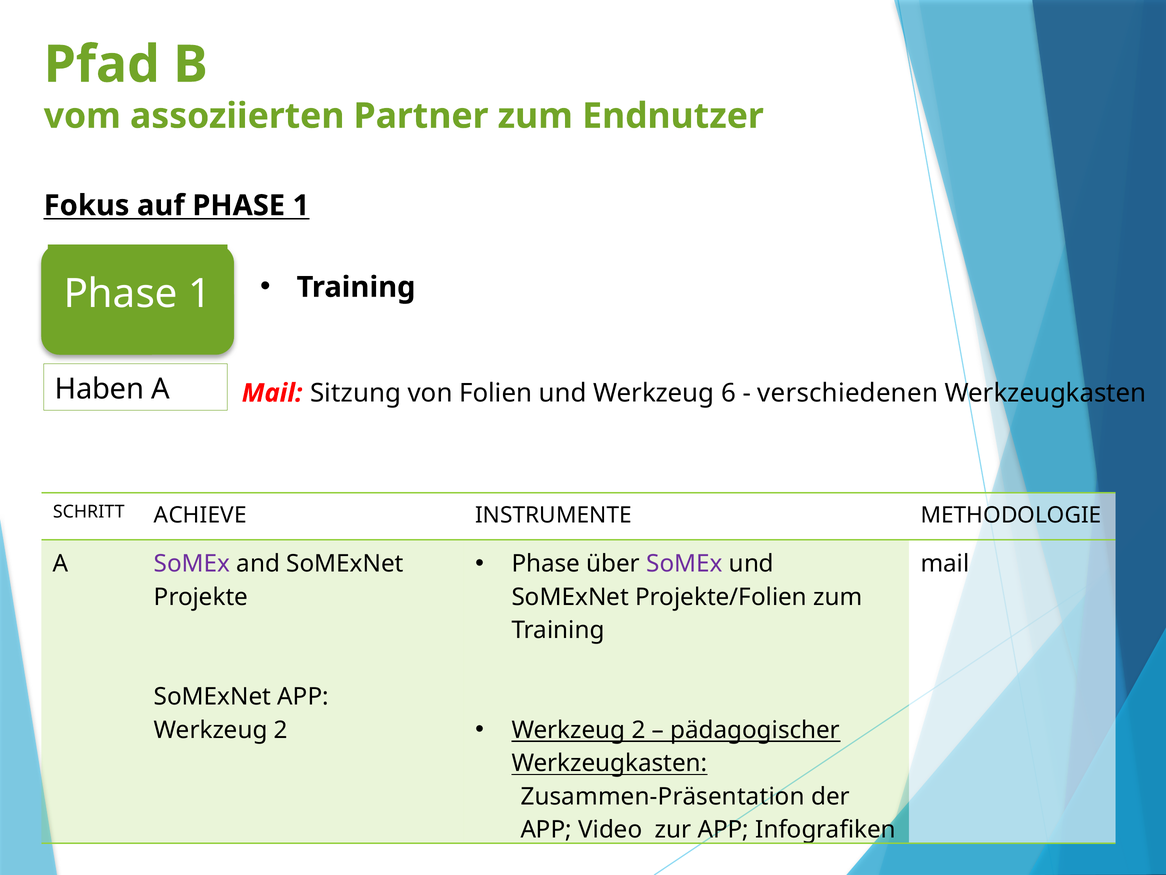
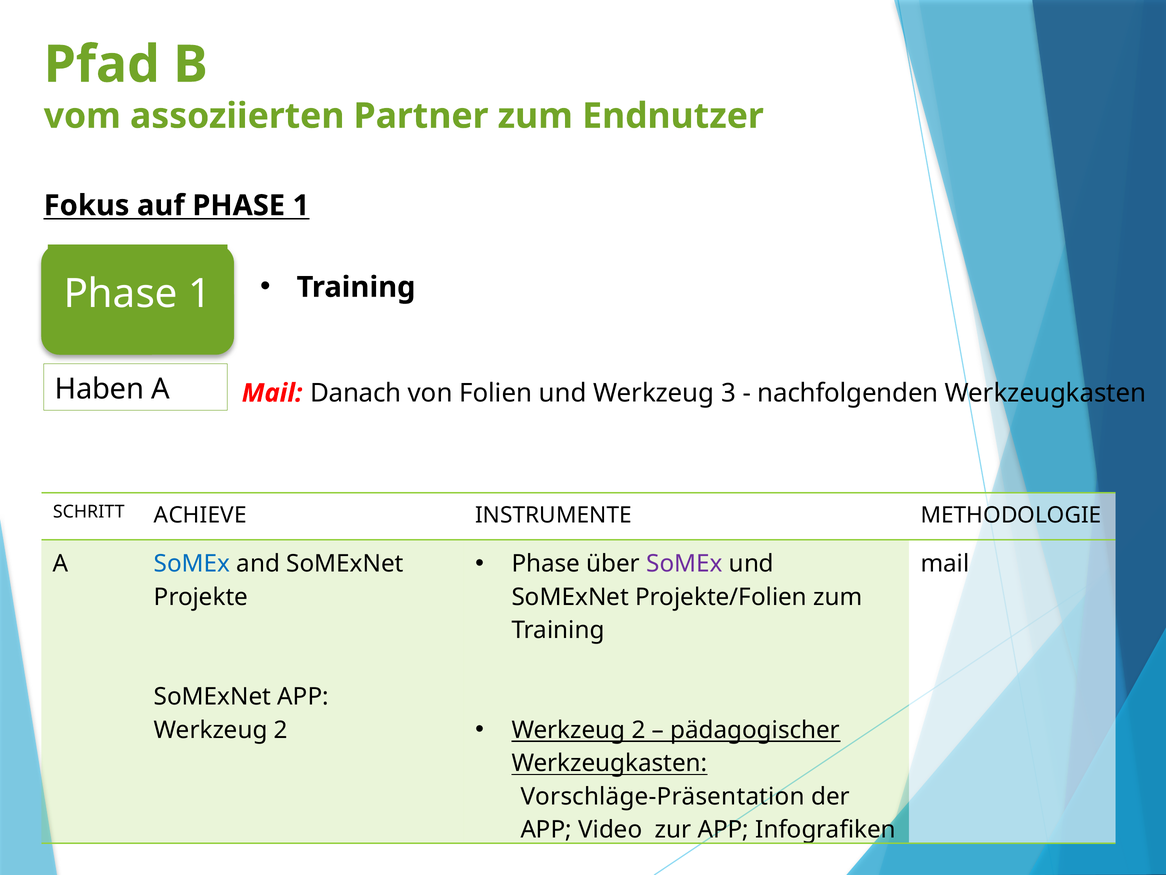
Sitzung: Sitzung -> Danach (356, 393)
6: 6 -> 3 (728, 393)
verschiedenen: verschiedenen -> nachfolgenden (848, 393)
SoMEx colour: purple -> blue (192, 563)
Zusammen-Präsentation: Zusammen-Präsentation -> Vorschläge-Präsentation (663, 796)
